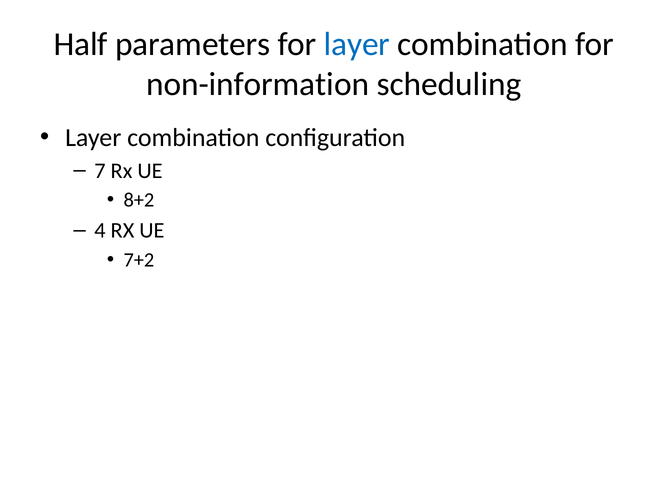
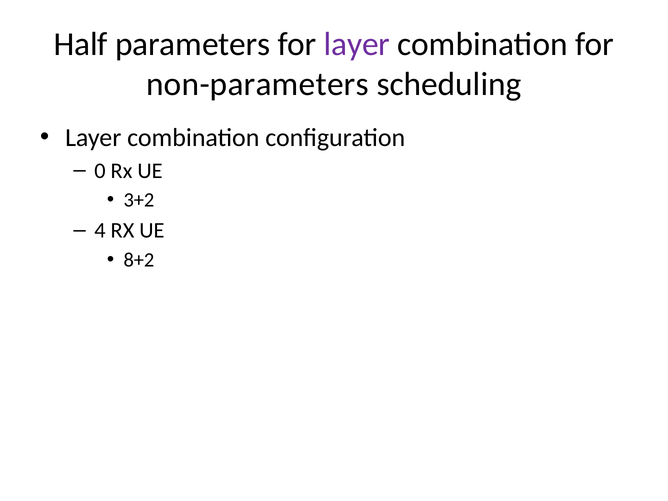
layer colour: blue -> purple (357, 44)
non-information: non-information -> non-parameters (257, 84)
7: 7 -> 0 (100, 171)
8+2: 8+2 -> 3+2 (139, 200)
7+2: 7+2 -> 8+2 (139, 260)
